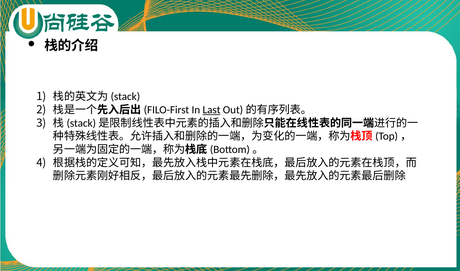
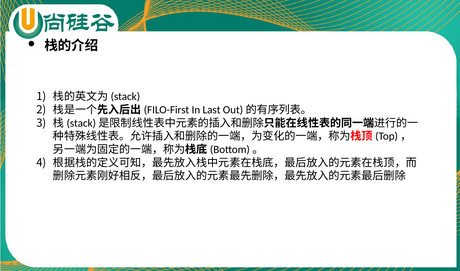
Last underline: present -> none (212, 110)
